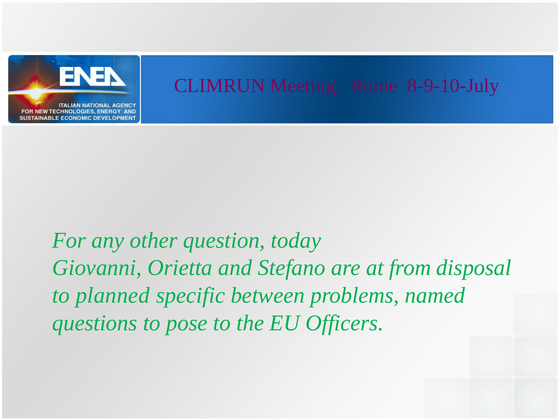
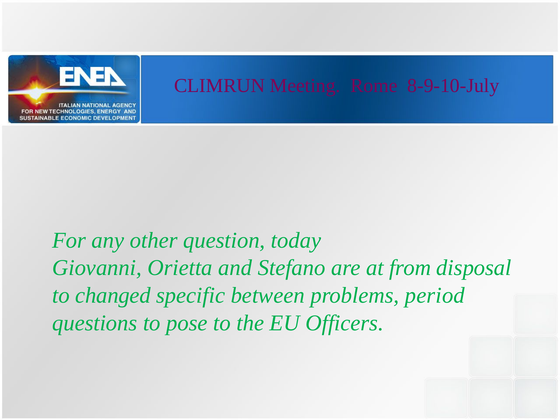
planned: planned -> changed (113, 295)
named: named -> period (435, 295)
